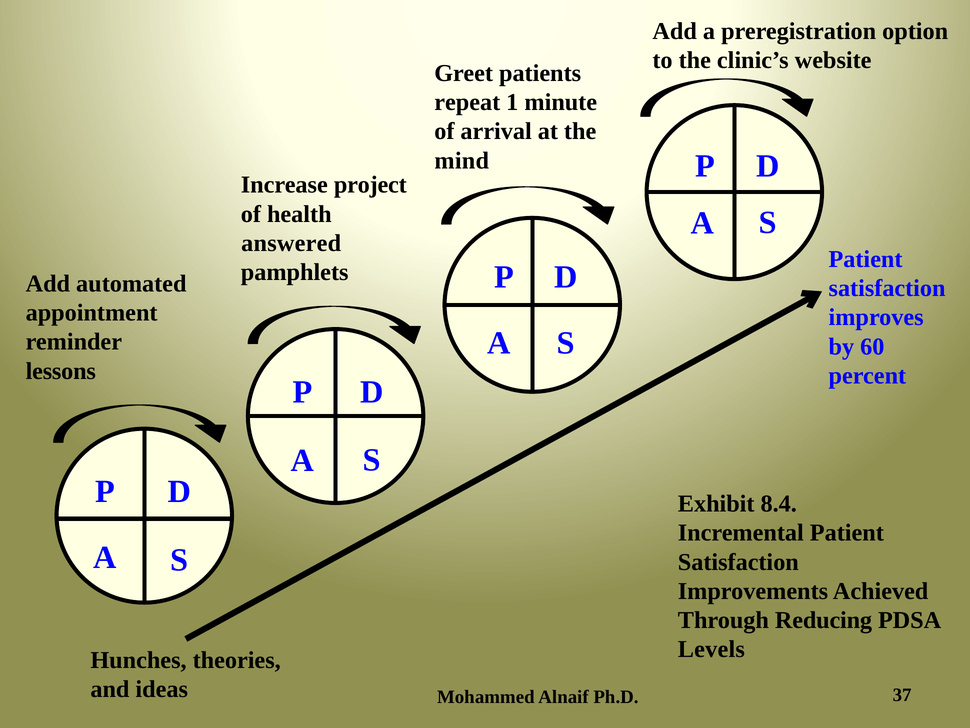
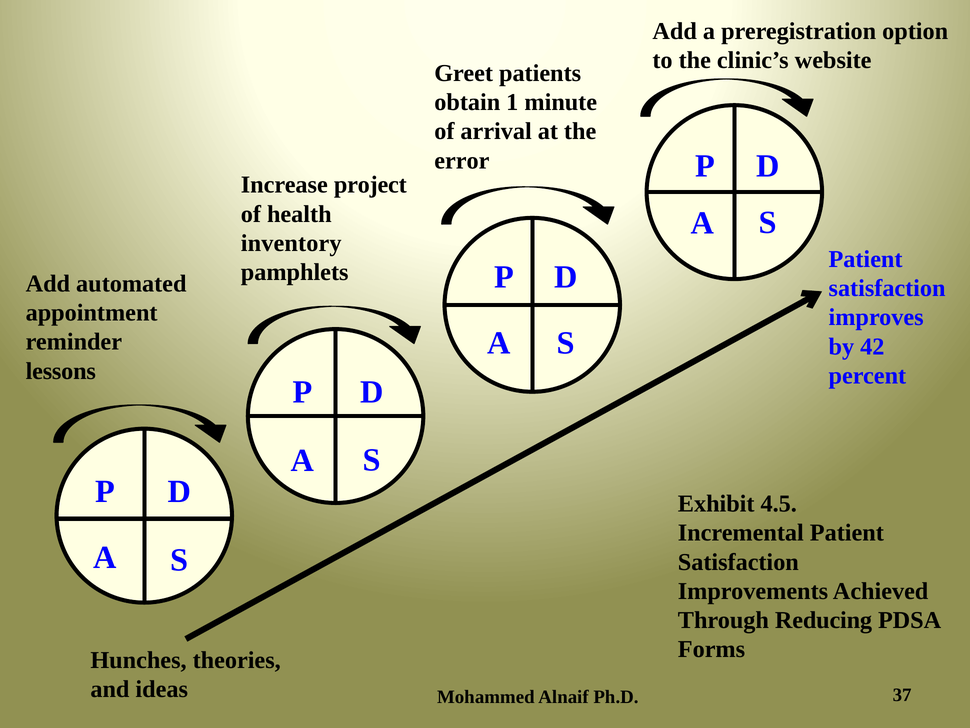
repeat: repeat -> obtain (467, 102)
mind: mind -> error (462, 160)
answered: answered -> inventory (291, 243)
60: 60 -> 42 (872, 346)
8.4: 8.4 -> 4.5 (779, 503)
Levels: Levels -> Forms (711, 649)
